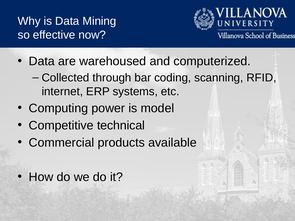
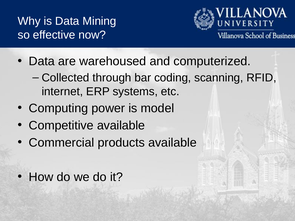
Competitive technical: technical -> available (121, 126)
